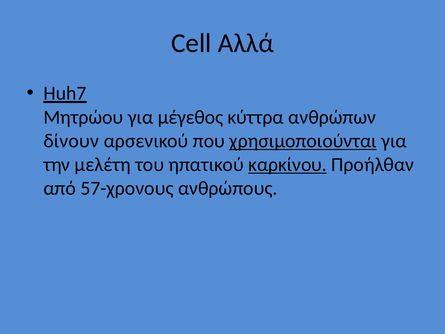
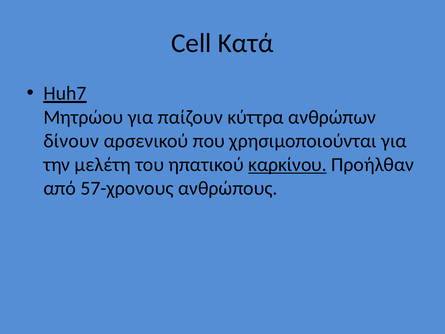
Αλλά: Αλλά -> Κατά (246, 43)
μέγεθος: μέγεθος -> παίζουν (190, 117)
χρησιμοποιούνται underline: present -> none (303, 141)
